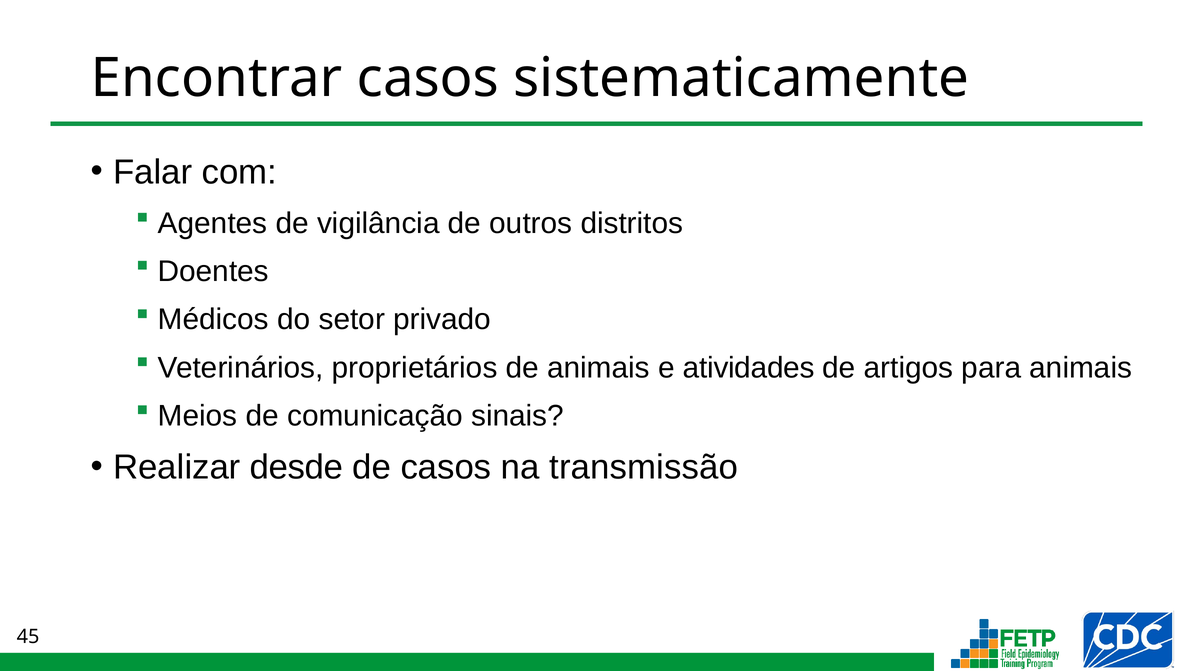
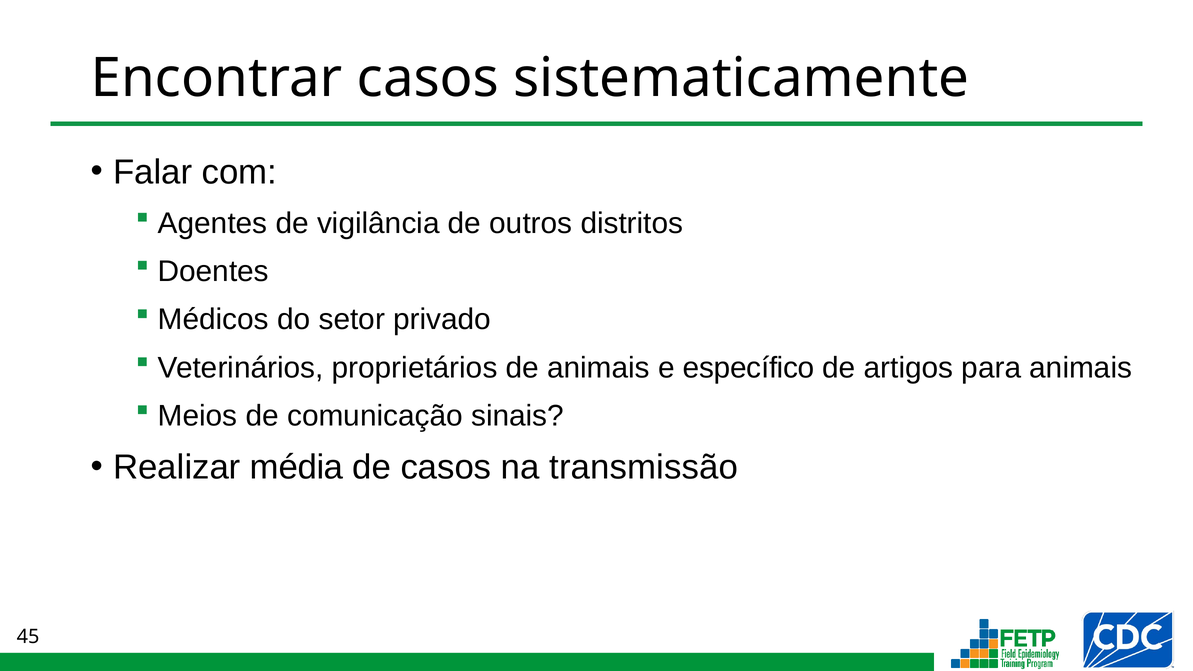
atividades: atividades -> específico (749, 368)
desde: desde -> média (297, 468)
